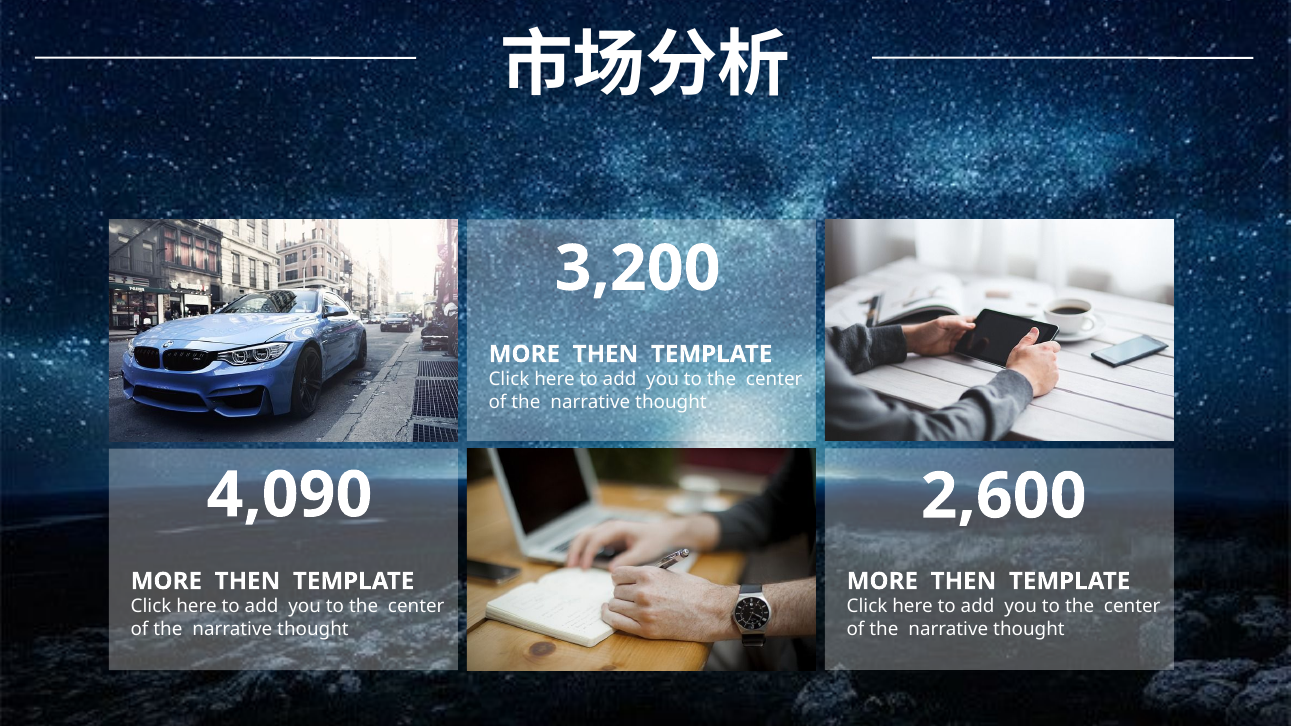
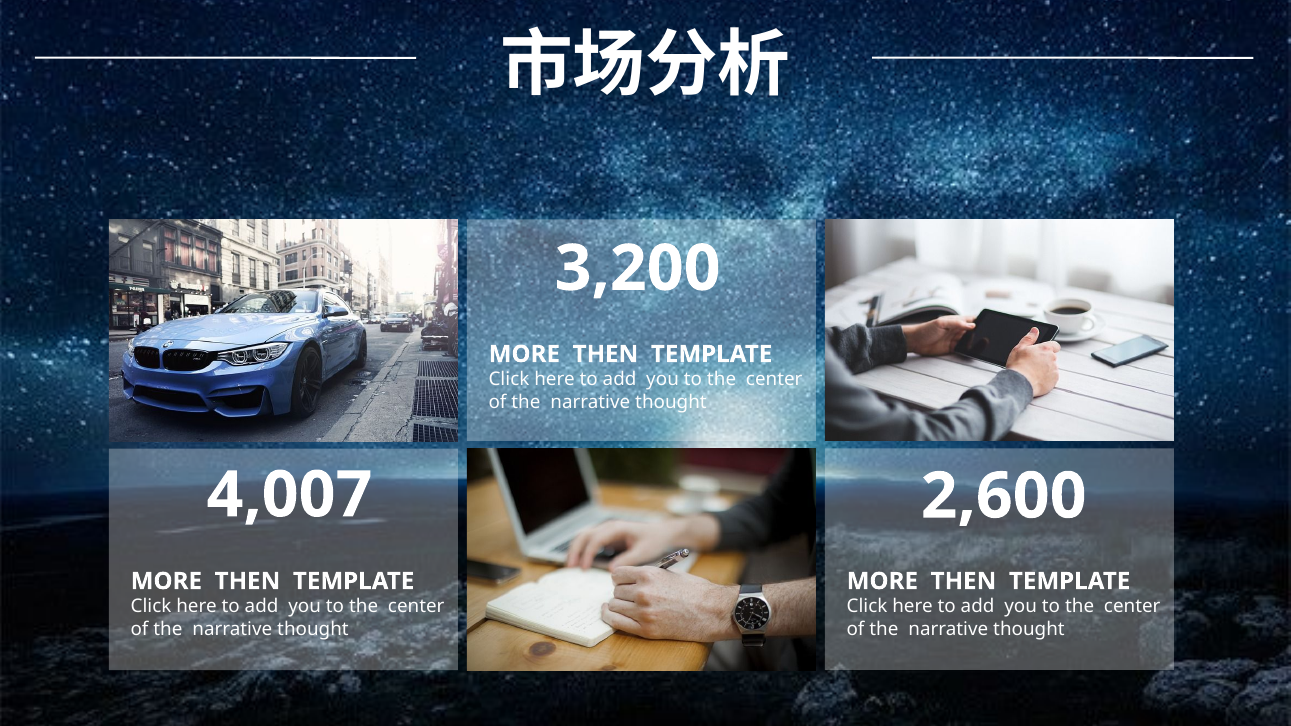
4,090: 4,090 -> 4,007 (289, 495)
